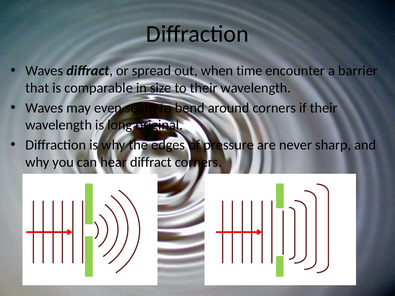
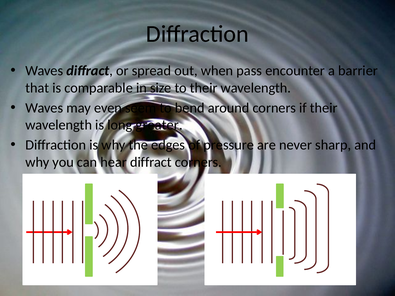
time: time -> pass (249, 71)
original: original -> greater (159, 125)
